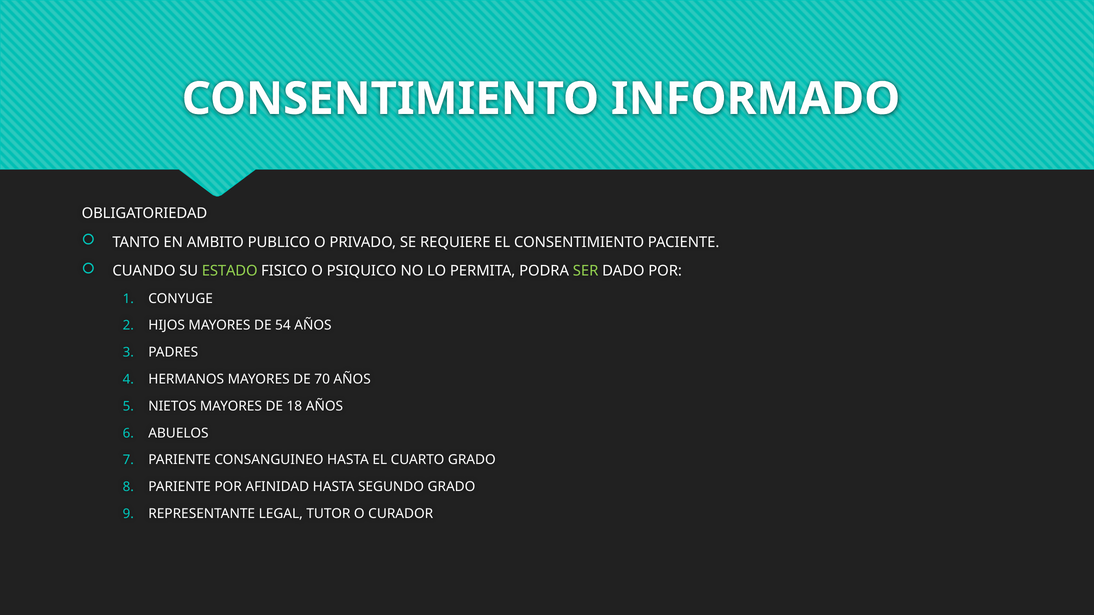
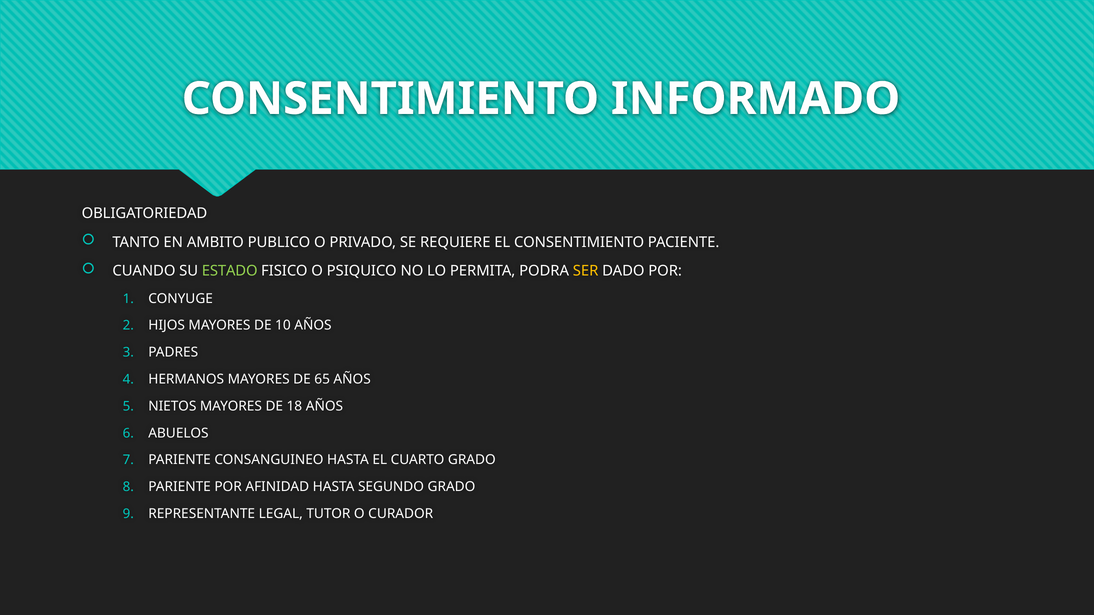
SER colour: light green -> yellow (586, 271)
54: 54 -> 10 (283, 326)
70: 70 -> 65 (322, 379)
